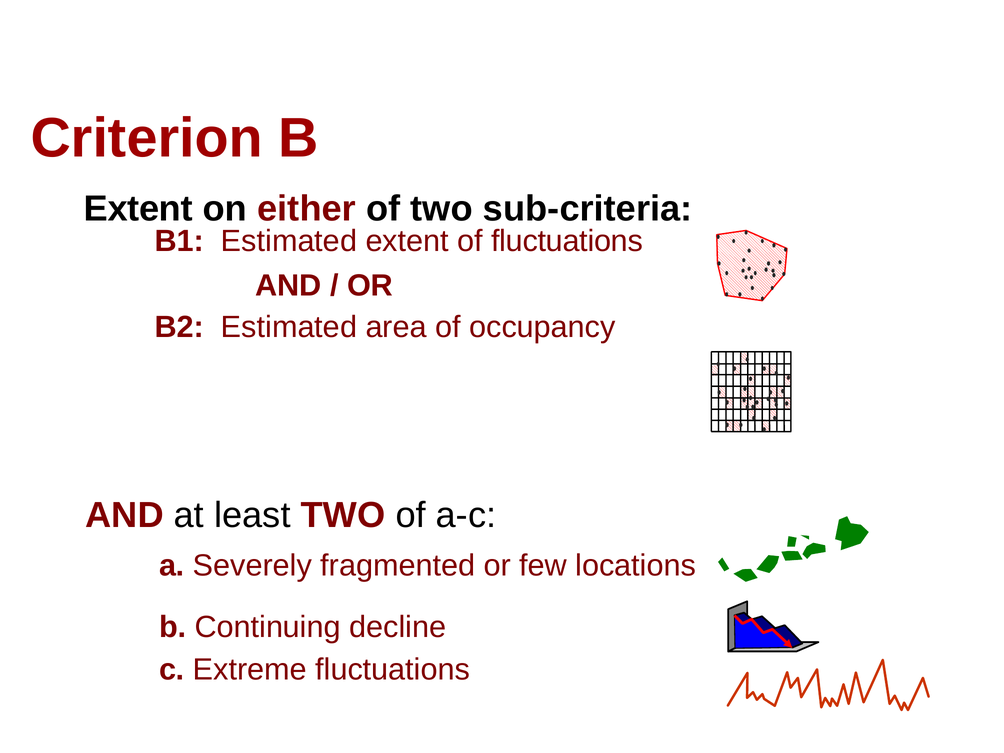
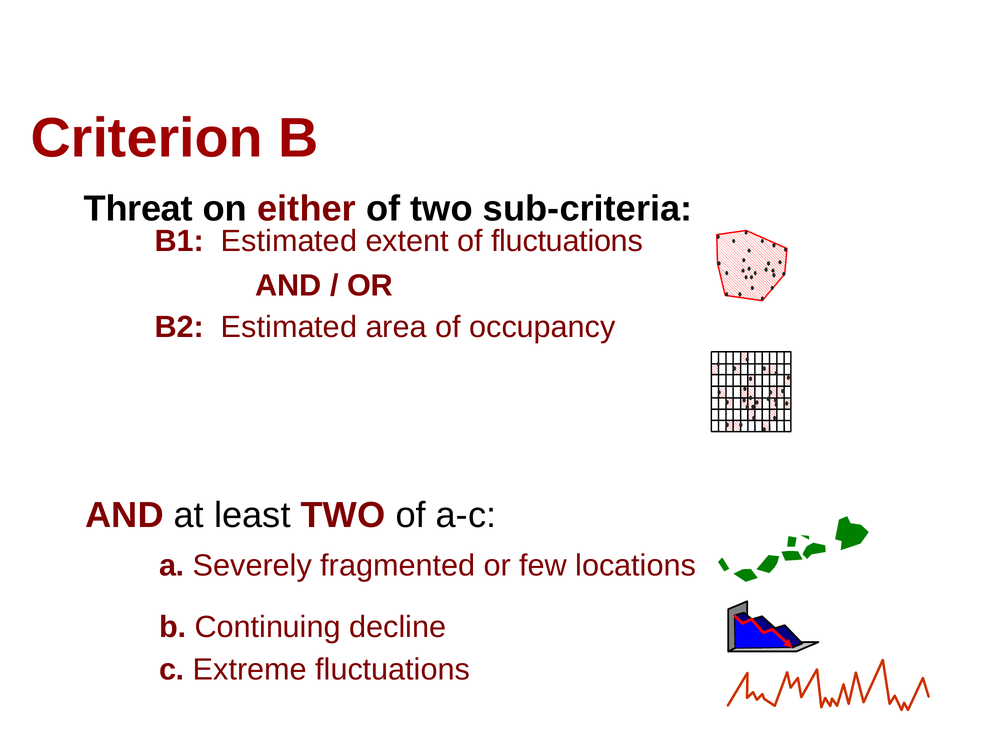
Extent: Extent -> Threat (138, 209)
